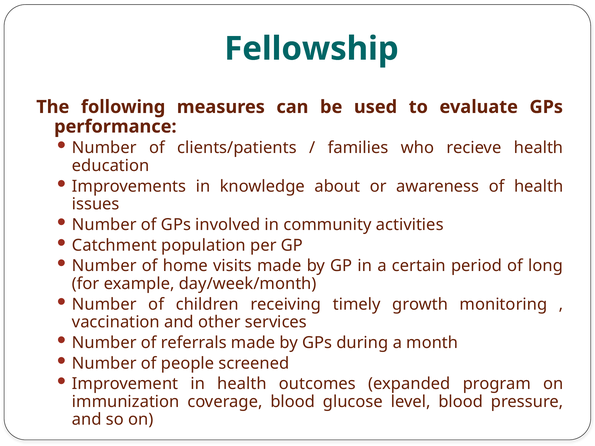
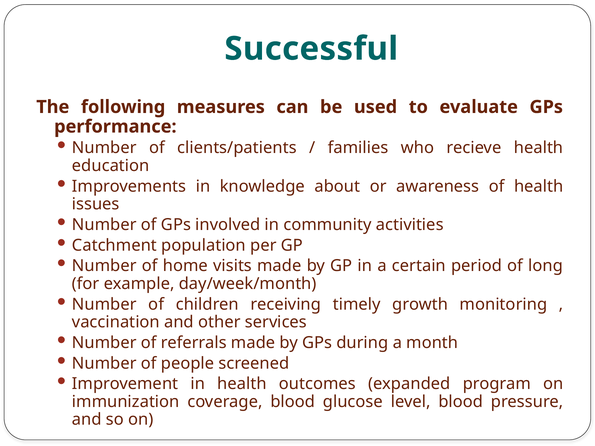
Fellowship: Fellowship -> Successful (311, 49)
